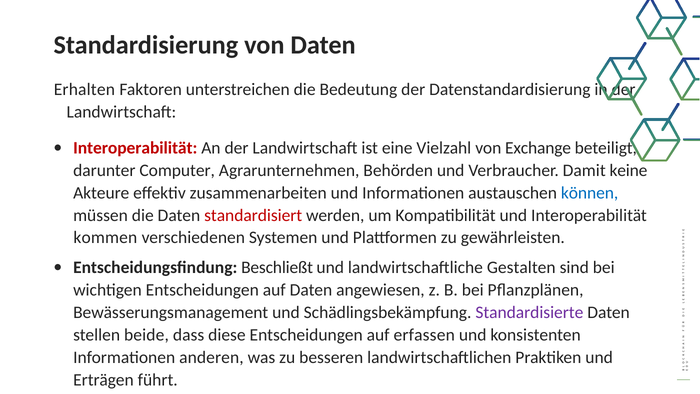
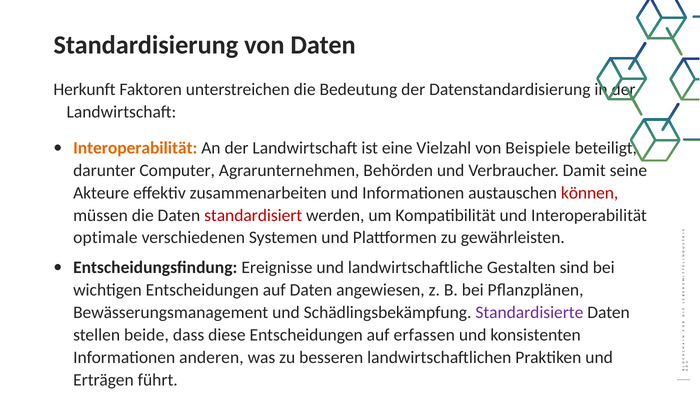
Erhalten: Erhalten -> Herkunft (85, 90)
Interoperabilität colour: red -> orange (135, 148)
Exchange: Exchange -> Beispiele (538, 148)
keine: keine -> seine (628, 170)
können colour: blue -> red (590, 193)
kommen: kommen -> optimale (105, 238)
Beschließt: Beschließt -> Ereignisse (277, 267)
